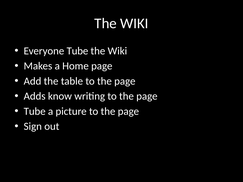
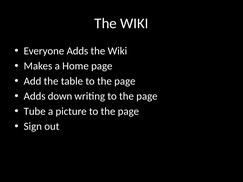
Everyone Tube: Tube -> Adds (77, 51)
know: know -> down (60, 96)
